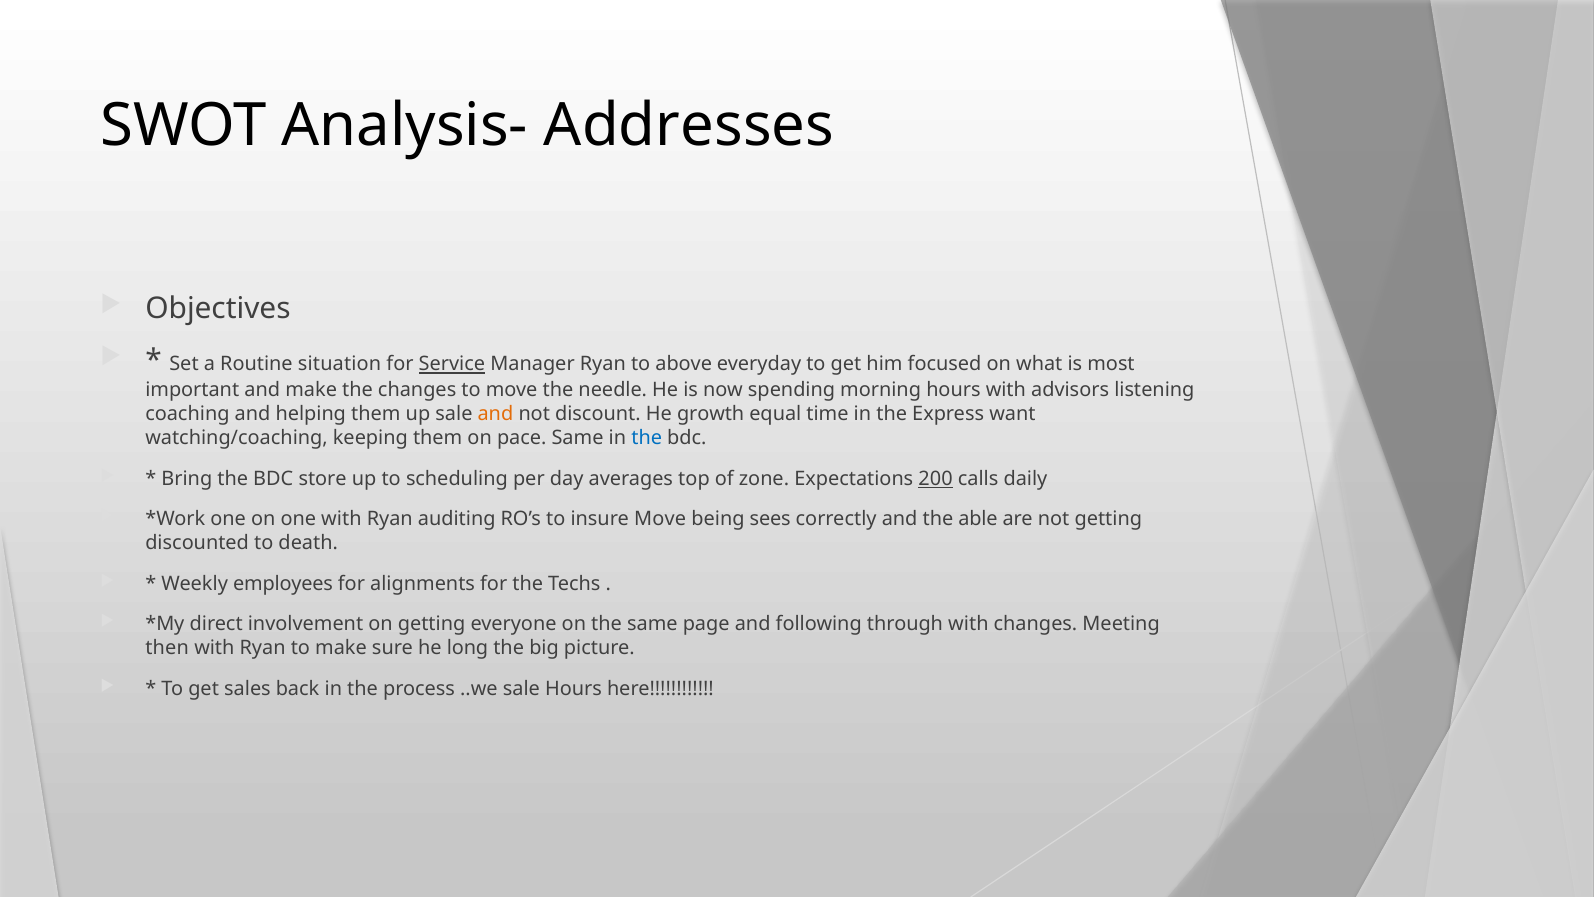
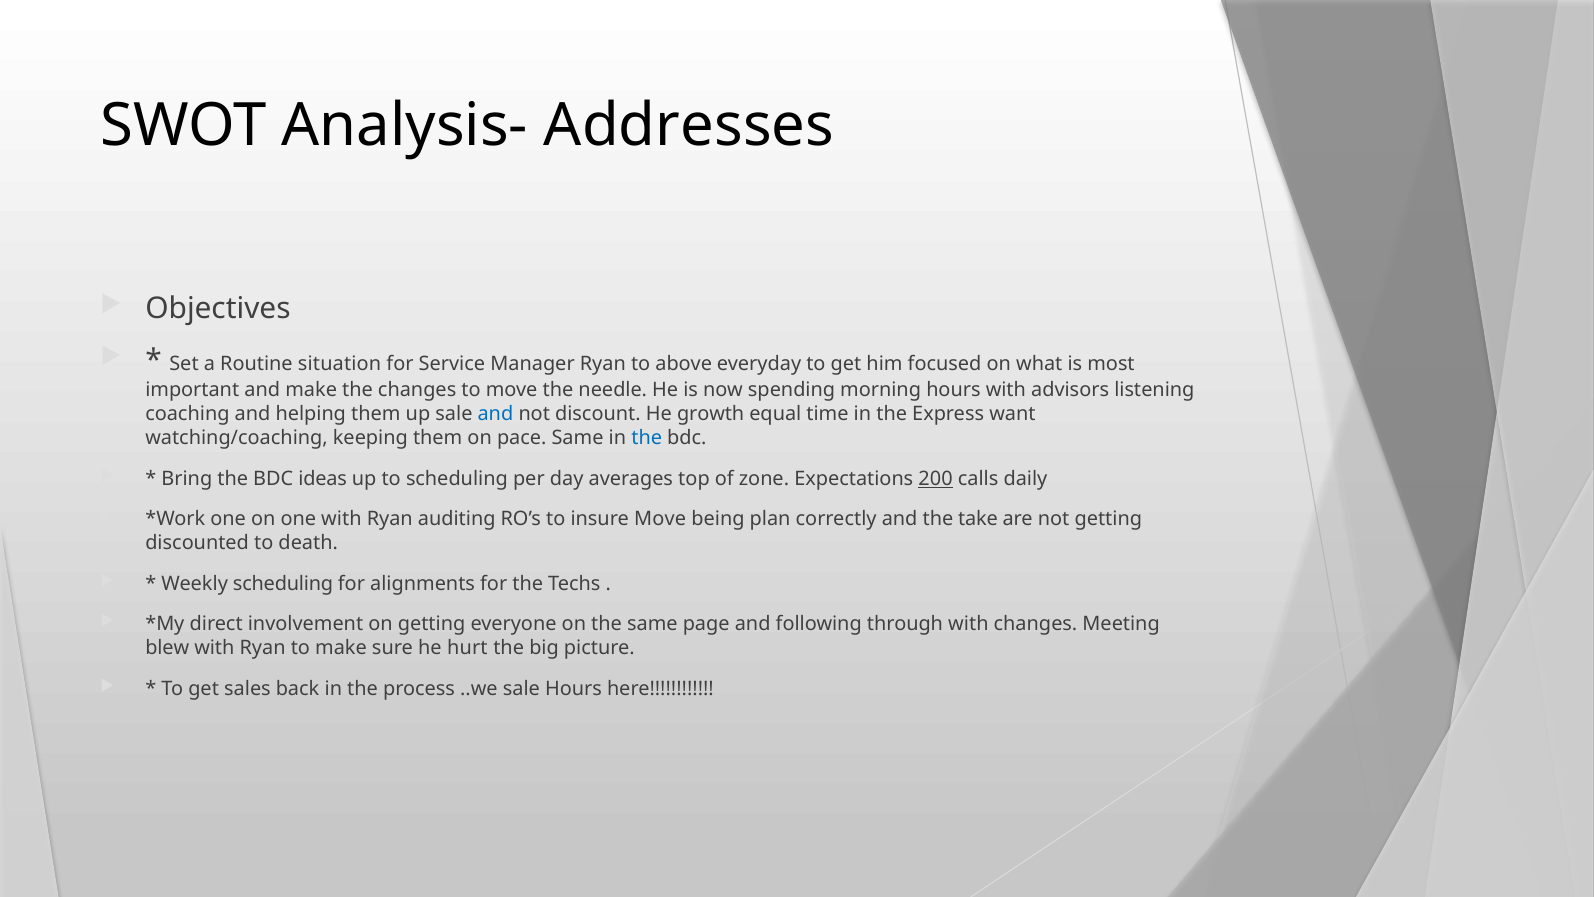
Service underline: present -> none (452, 364)
and colour: orange -> blue (495, 414)
store: store -> ideas (323, 478)
sees: sees -> plan (770, 519)
able: able -> take (978, 519)
Weekly employees: employees -> scheduling (283, 583)
then: then -> blew (167, 648)
long: long -> hurt (467, 648)
